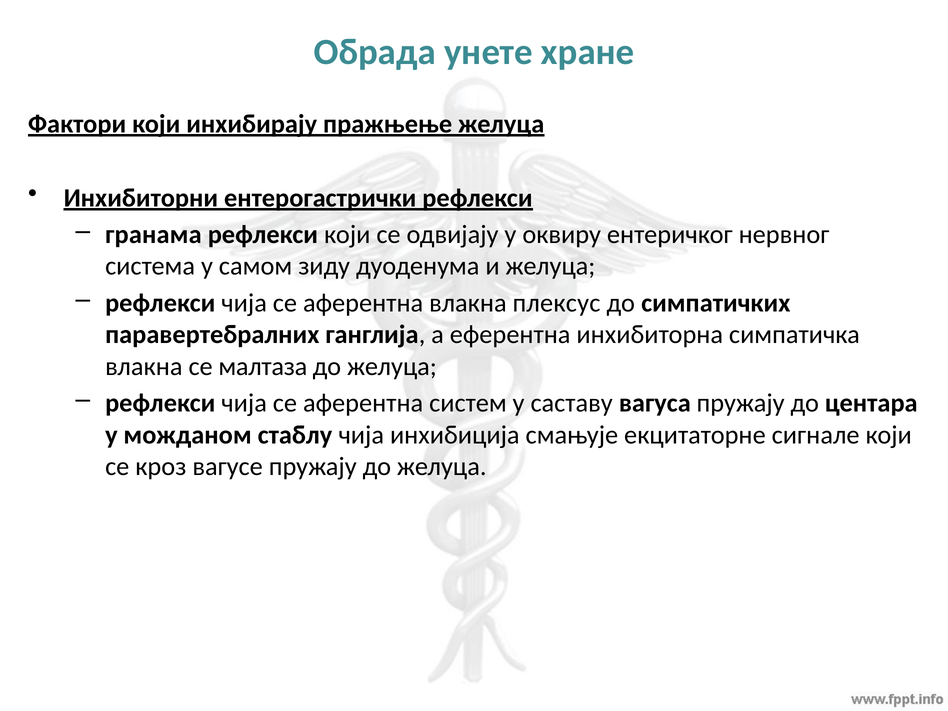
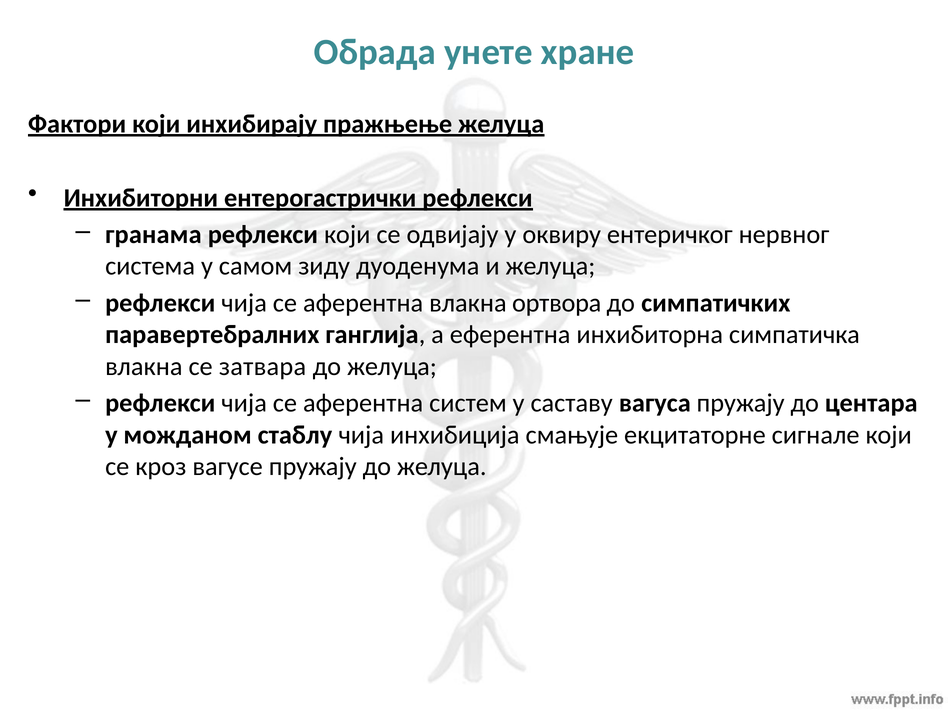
плексус: плексус -> ортвора (557, 303)
малтаза: малтаза -> затвара (263, 366)
